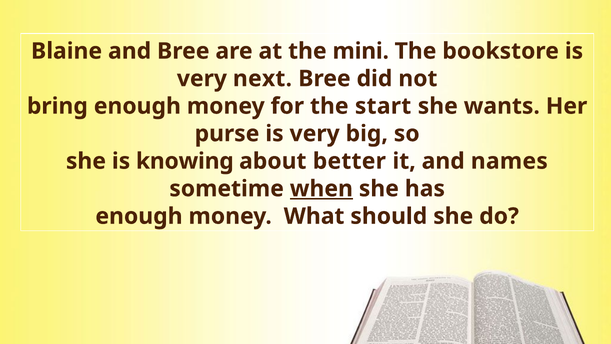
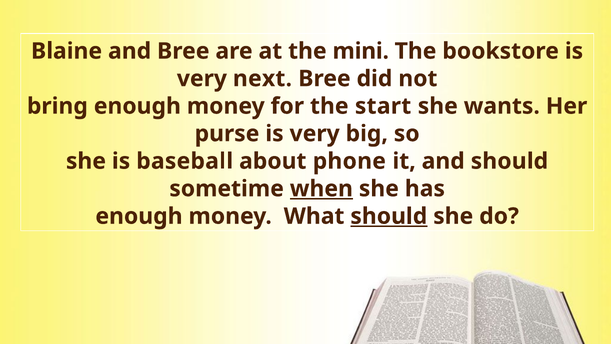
knowing: knowing -> baseball (185, 161)
better: better -> phone (349, 161)
and names: names -> should (509, 161)
should underline: none -> present (389, 216)
